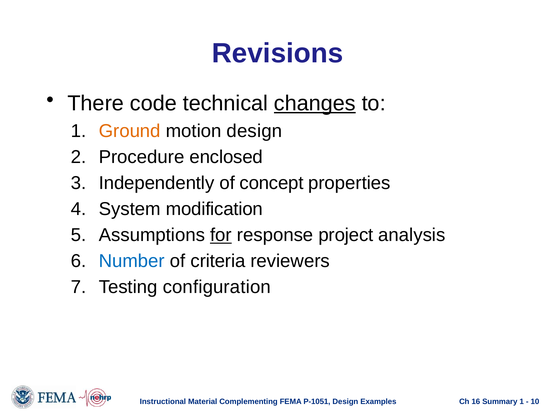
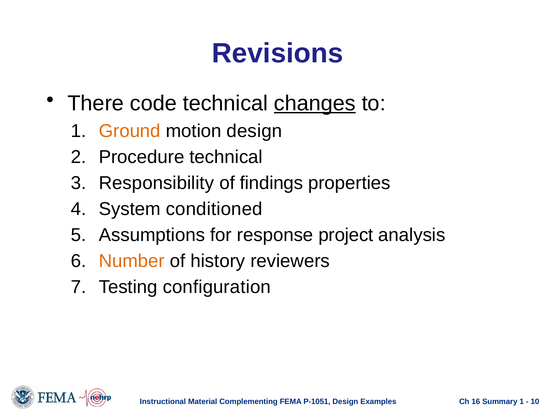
Procedure enclosed: enclosed -> technical (226, 157)
Independently: Independently -> Responsibility (156, 183)
concept: concept -> findings (272, 183)
modification: modification -> conditioned (214, 209)
for underline: present -> none (221, 235)
Number colour: blue -> orange (132, 261)
criteria: criteria -> history (218, 261)
